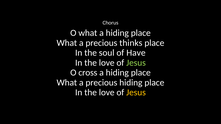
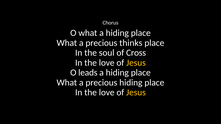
Have: Have -> Cross (136, 53)
Jesus colour: light green -> yellow (136, 63)
cross: cross -> leads (88, 73)
